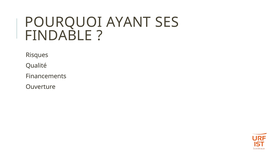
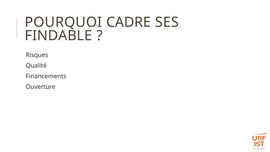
AYANT: AYANT -> CADRE (129, 22)
